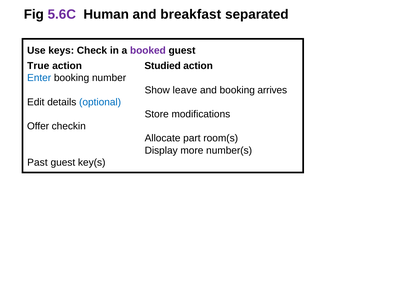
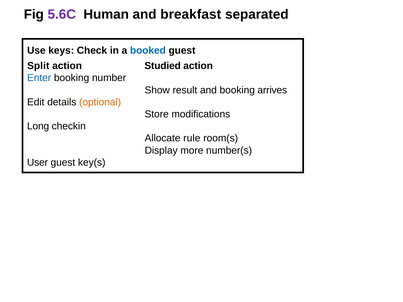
booked colour: purple -> blue (148, 50)
True: True -> Split (38, 66)
leave: leave -> result (185, 90)
optional colour: blue -> orange (100, 102)
Offer: Offer -> Long (38, 126)
part: part -> rule (192, 138)
Past: Past -> User (38, 163)
